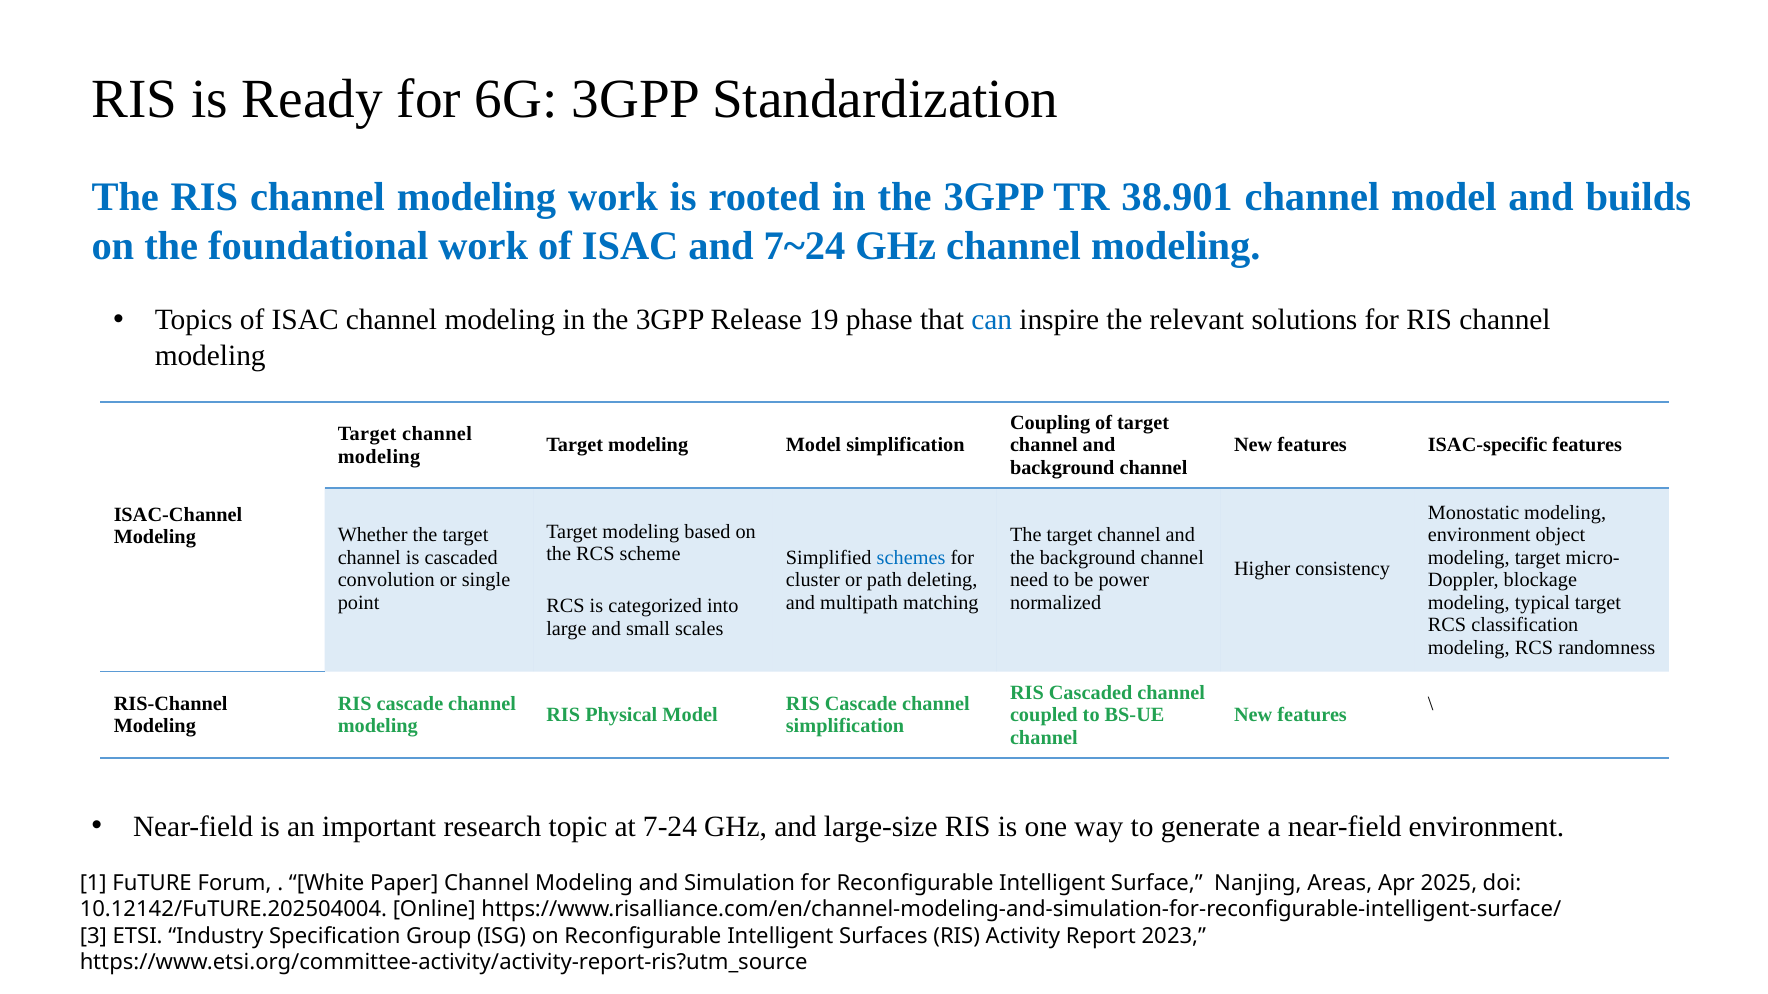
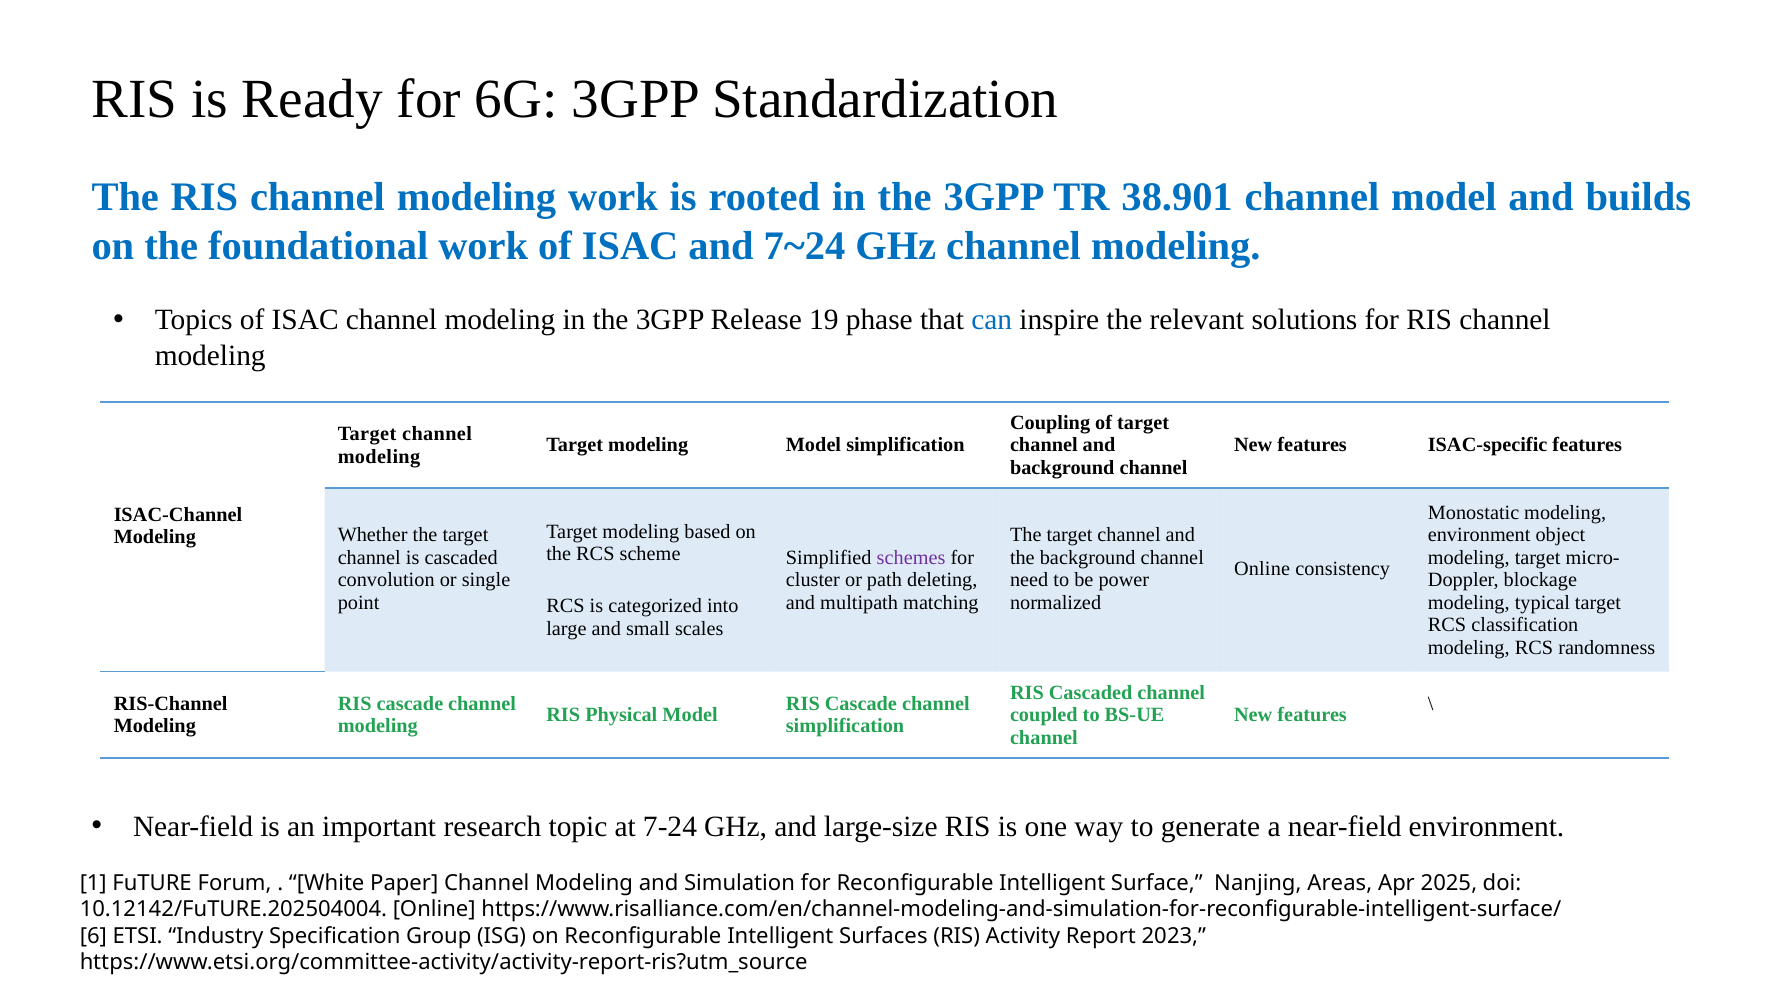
schemes colour: blue -> purple (911, 558)
Higher: Higher -> Online (1262, 569)
3: 3 -> 6 (93, 936)
